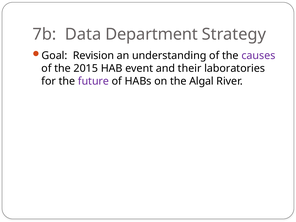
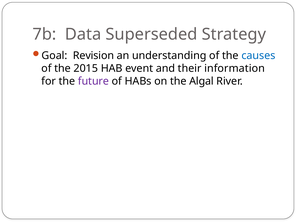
Department: Department -> Superseded (151, 34)
causes colour: purple -> blue (258, 55)
laboratories: laboratories -> information (235, 68)
